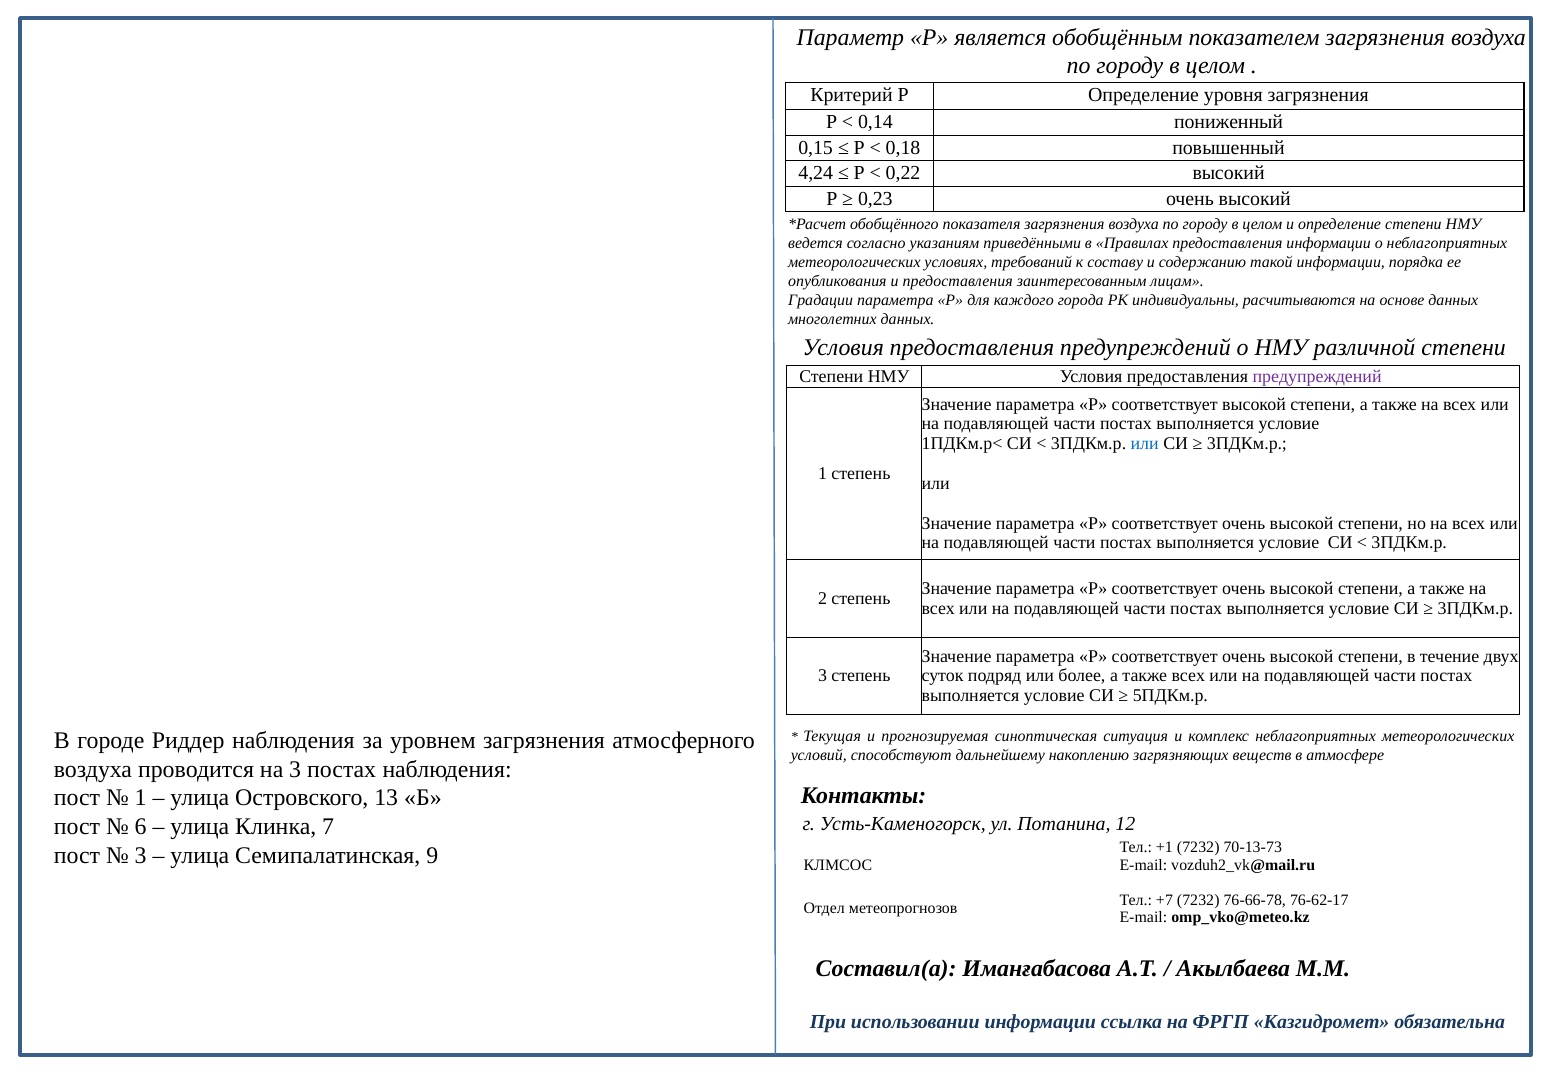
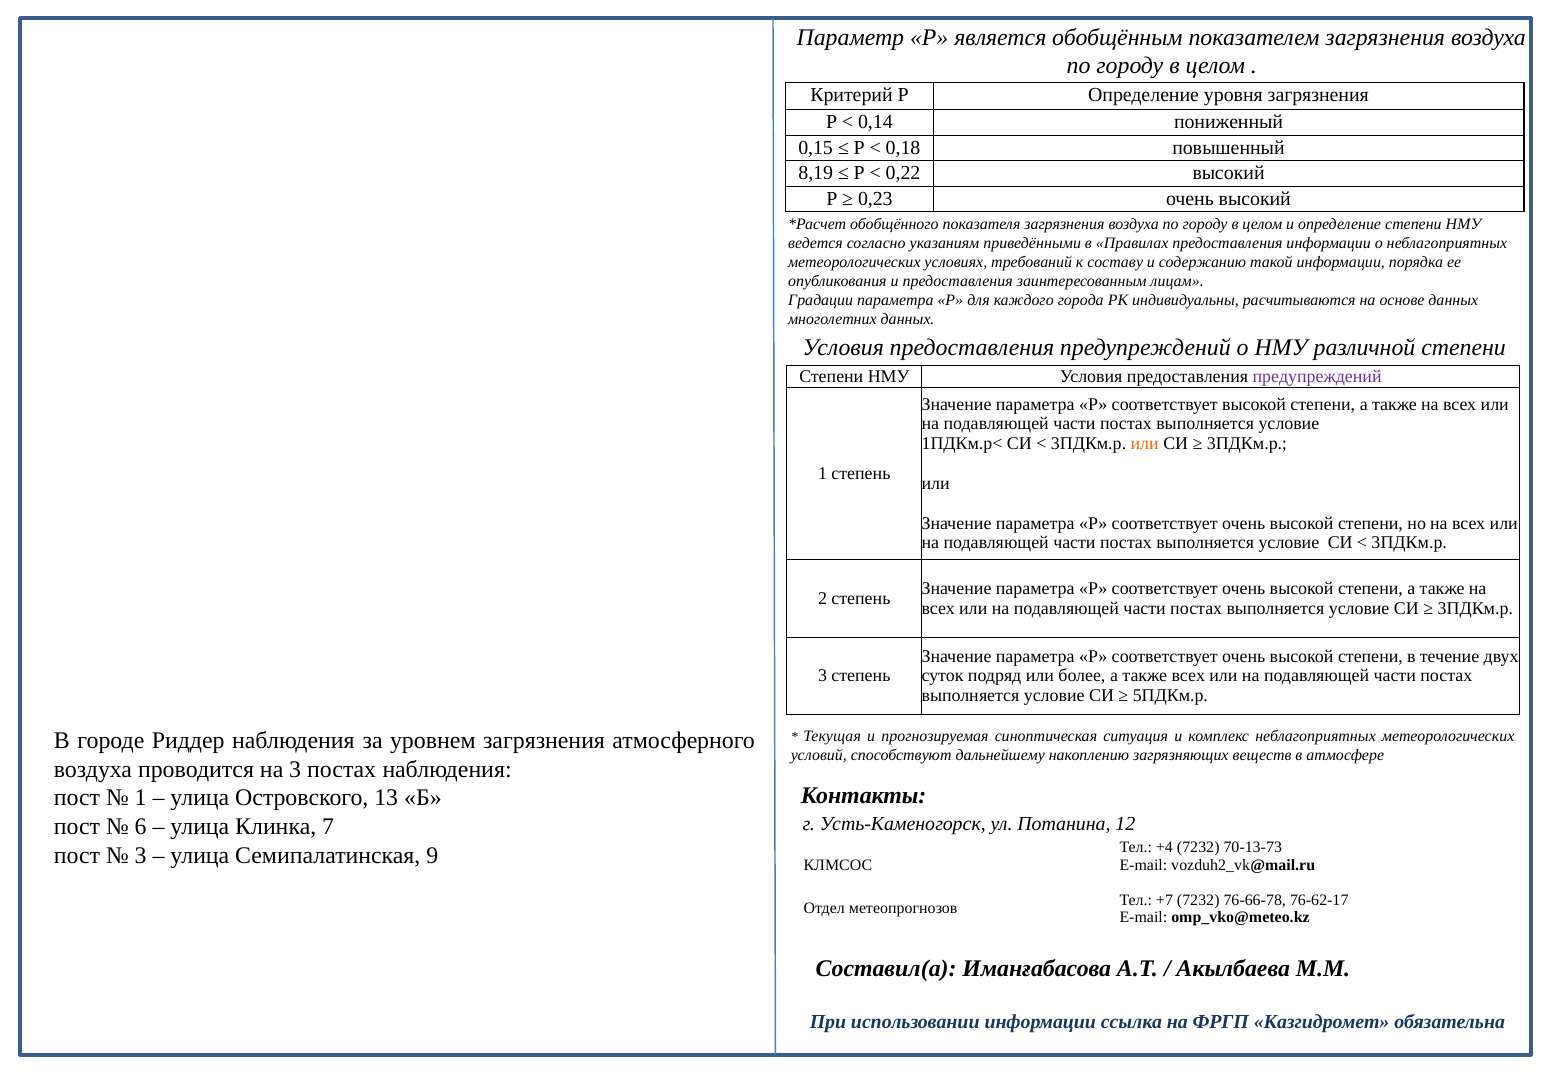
4,24: 4,24 -> 8,19 (816, 173)
или colour: blue -> orange (1145, 444)
+1: +1 -> +4 (1164, 848)
